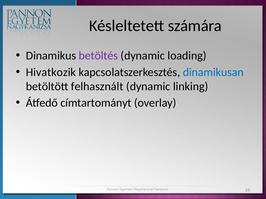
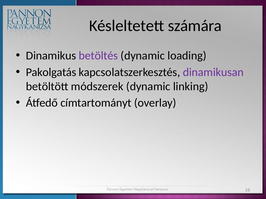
Hivatkozik: Hivatkozik -> Pakolgatás (51, 72)
dinamikusan colour: blue -> purple (213, 72)
felhasznált: felhasznált -> módszerek (97, 87)
